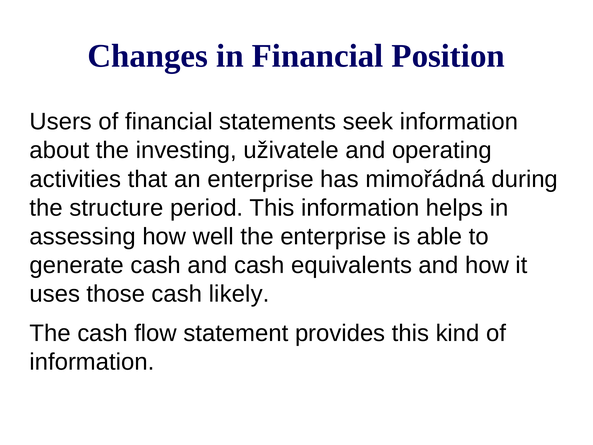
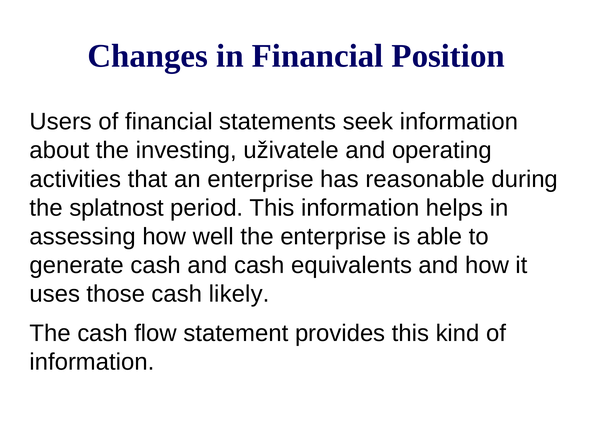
mimořádná: mimořádná -> reasonable (425, 179)
structure: structure -> splatnost (117, 208)
